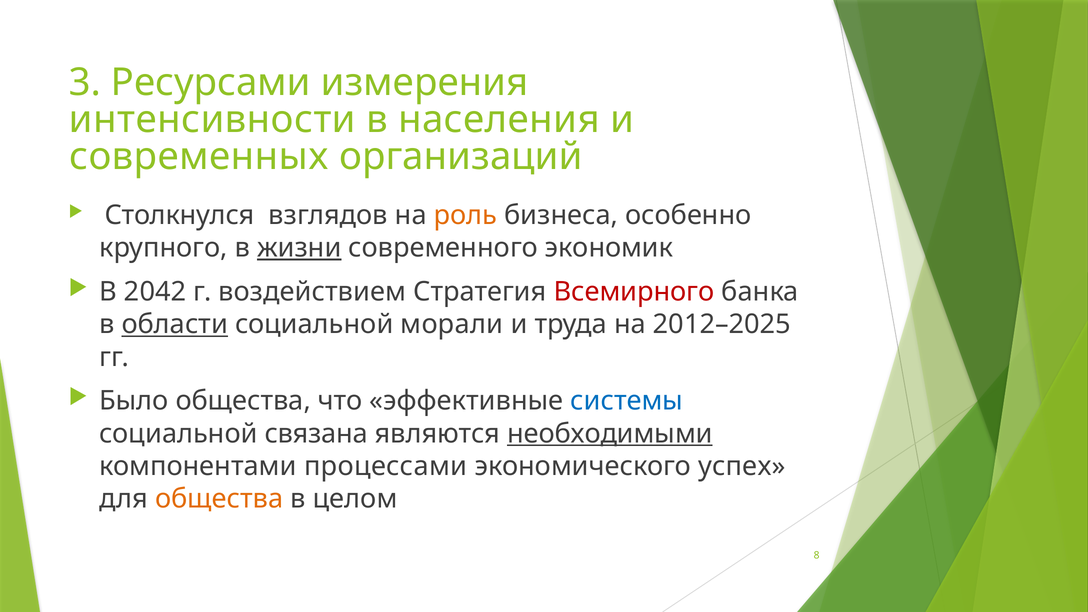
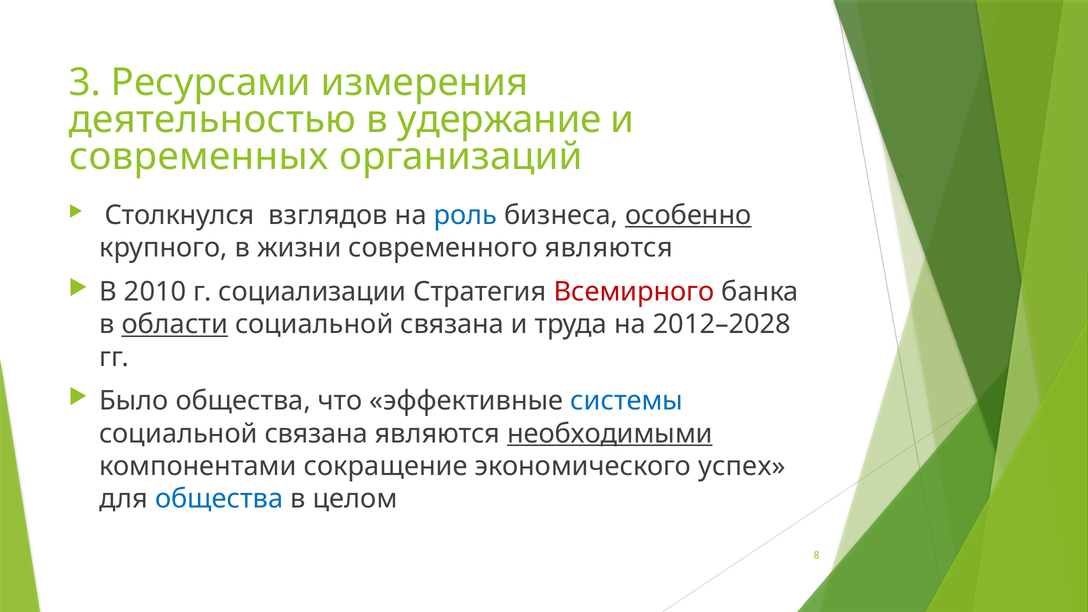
интенсивности: интенсивности -> деятельностью (212, 120)
населения: населения -> удержание (499, 120)
роль colour: orange -> blue (465, 215)
особенно underline: none -> present (688, 215)
жизни underline: present -> none (299, 248)
современного экономик: экономик -> являются (609, 248)
2042: 2042 -> 2010 (155, 292)
воздействием: воздействием -> социализации (312, 292)
морали: морали -> связана (452, 324)
2012–2025: 2012–2025 -> 2012–2028 (722, 324)
процессами: процессами -> сокращение (386, 466)
общества colour: orange -> blue (219, 499)
